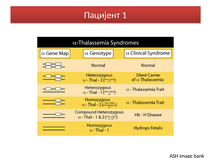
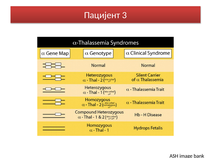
1: 1 -> 3 (125, 15)
